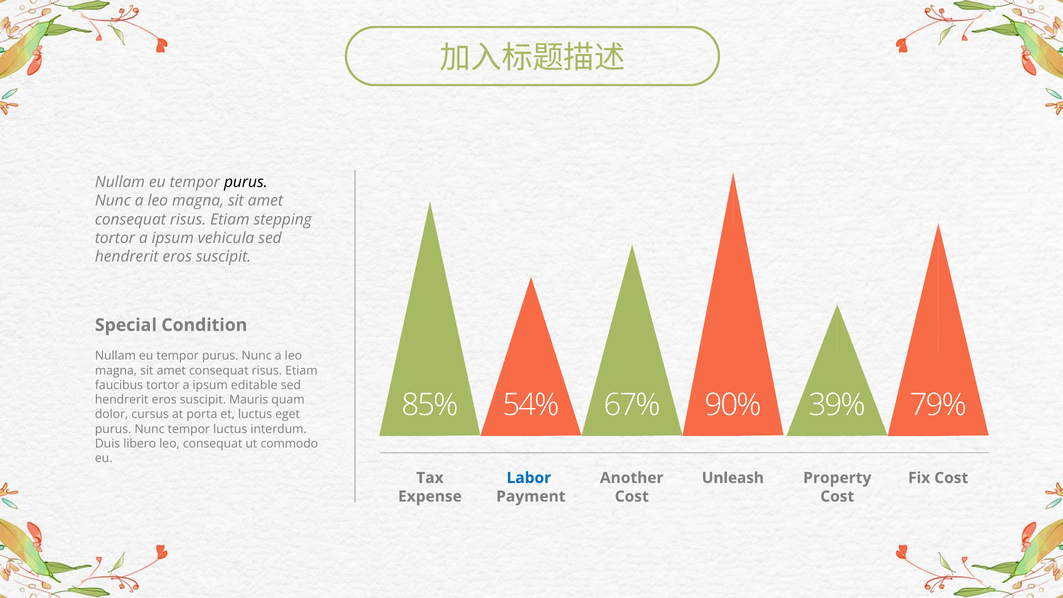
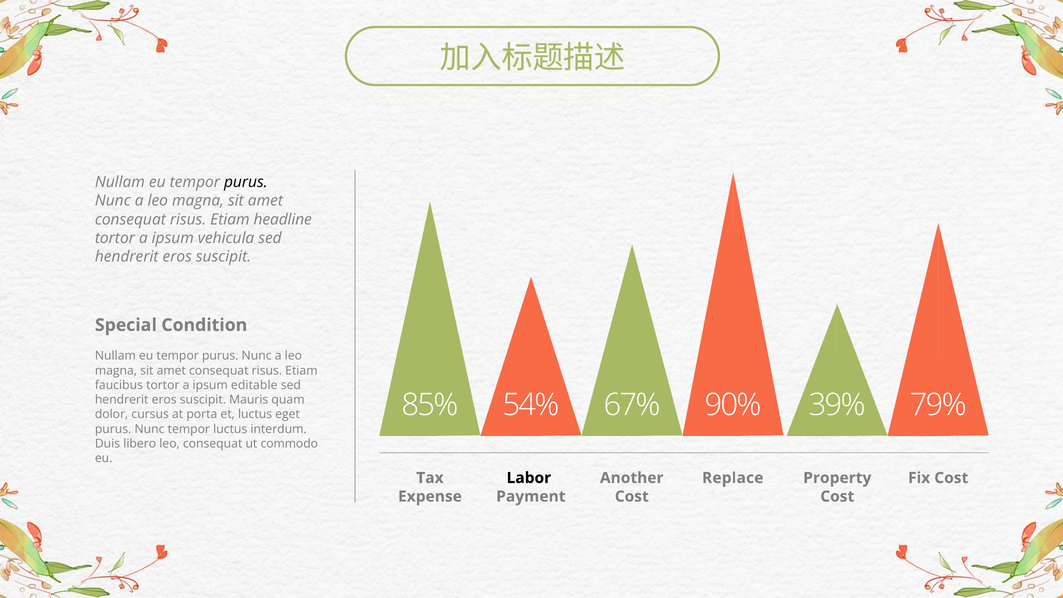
stepping: stepping -> headline (283, 219)
Labor colour: blue -> black (529, 478)
Unleash: Unleash -> Replace (733, 478)
